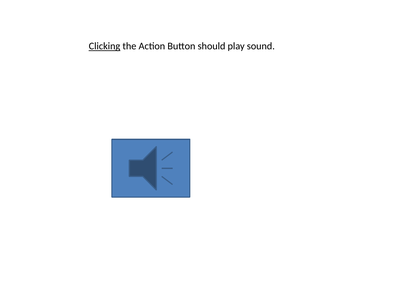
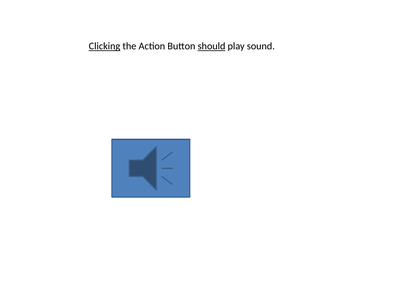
should underline: none -> present (212, 46)
